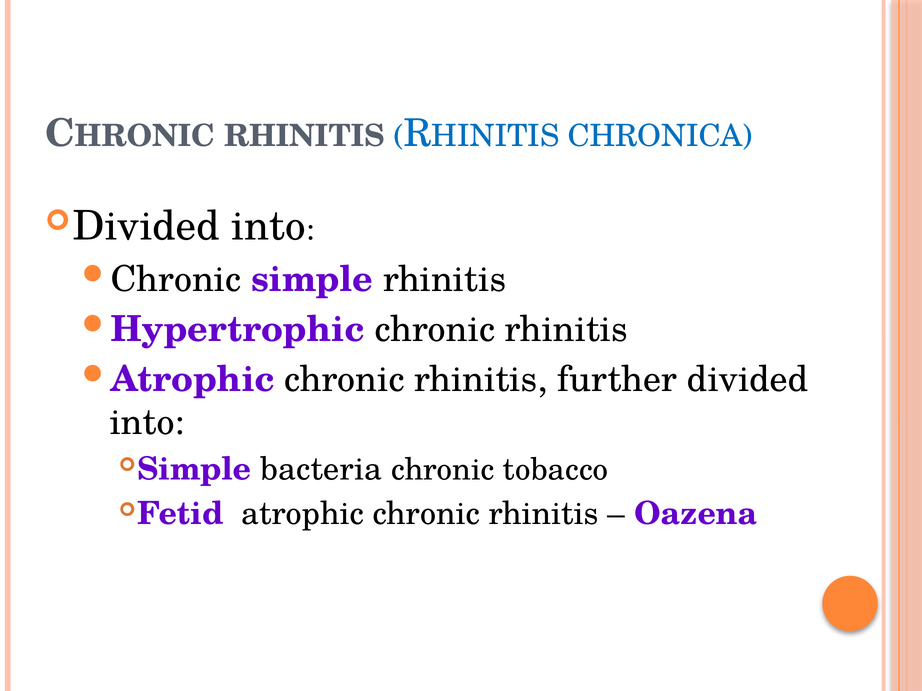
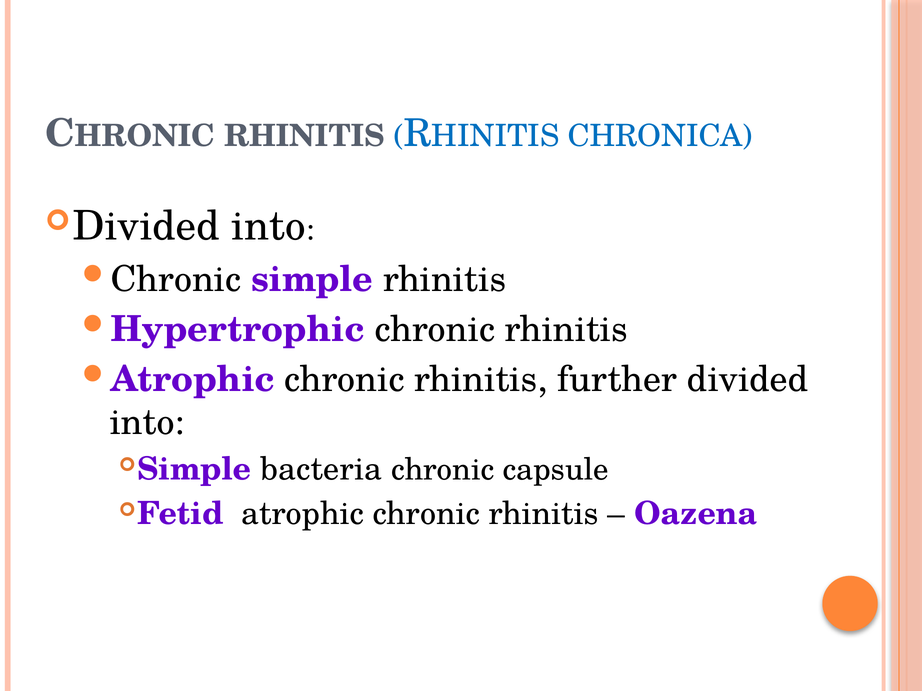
tobacco: tobacco -> capsule (556, 470)
